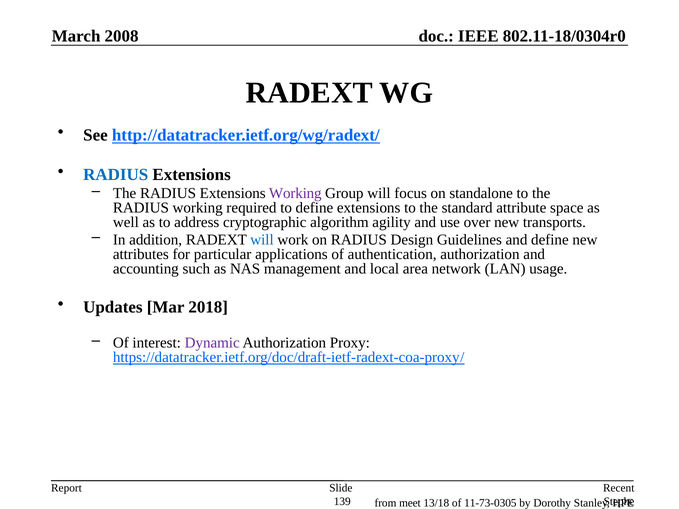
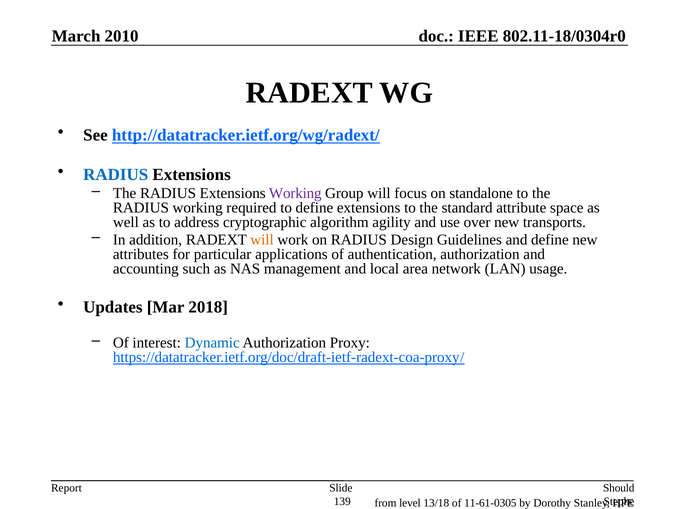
2008: 2008 -> 2010 (122, 36)
will colour: blue -> orange (262, 240)
Dynamic colour: purple -> blue (212, 343)
Recent: Recent -> Should (619, 488)
meet: meet -> level (410, 503)
11-73-0305: 11-73-0305 -> 11-61-0305 (490, 503)
